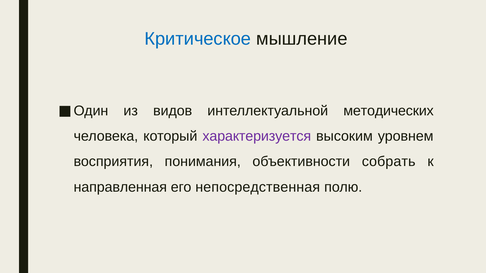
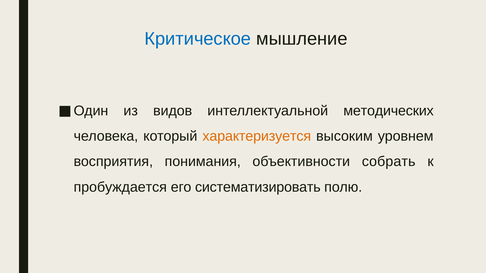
характеризуется colour: purple -> orange (257, 136)
направленная: направленная -> пробуждается (120, 187)
непосредственная: непосредственная -> систематизировать (258, 187)
